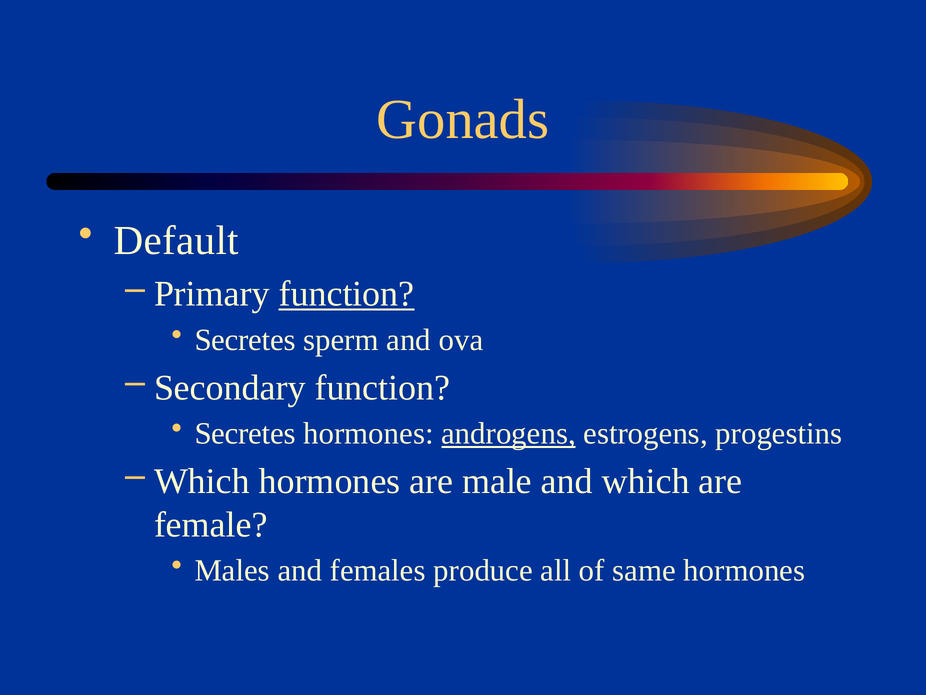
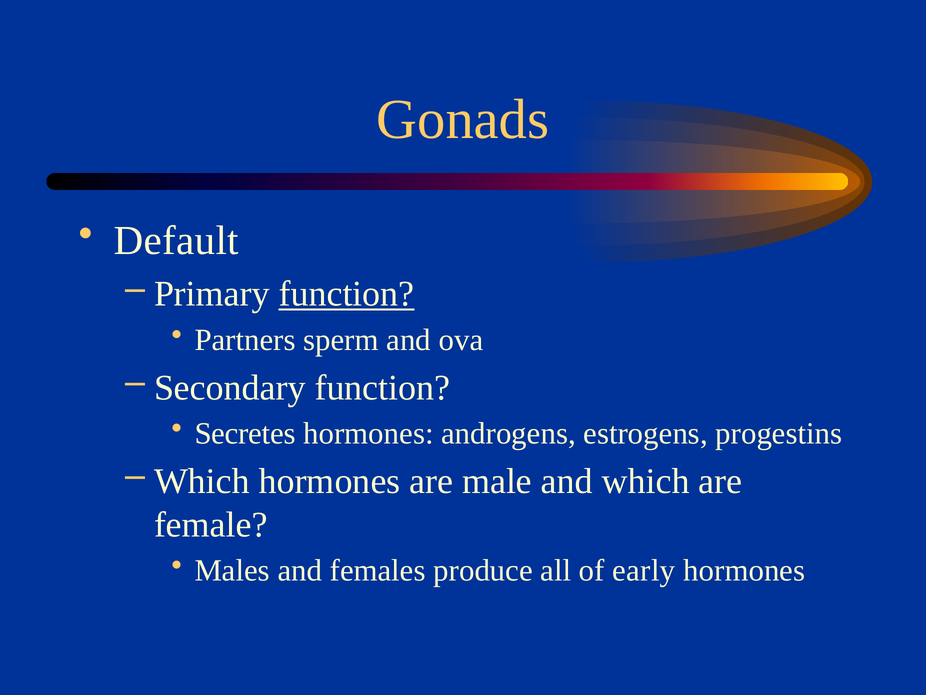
Secretes: Secretes -> Partners (245, 340)
androgens underline: present -> none (508, 433)
same: same -> early (644, 570)
